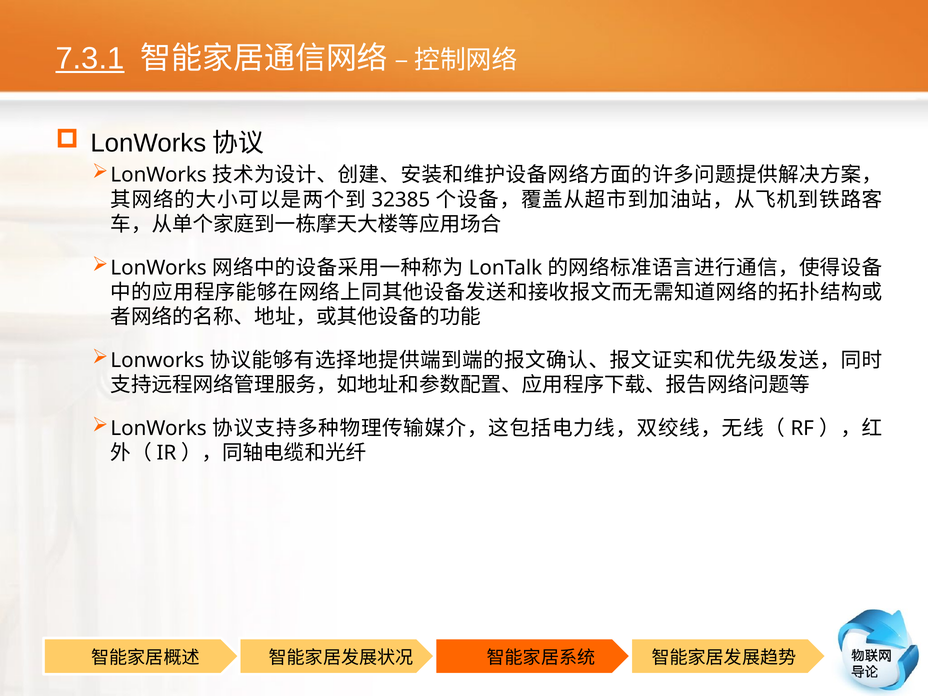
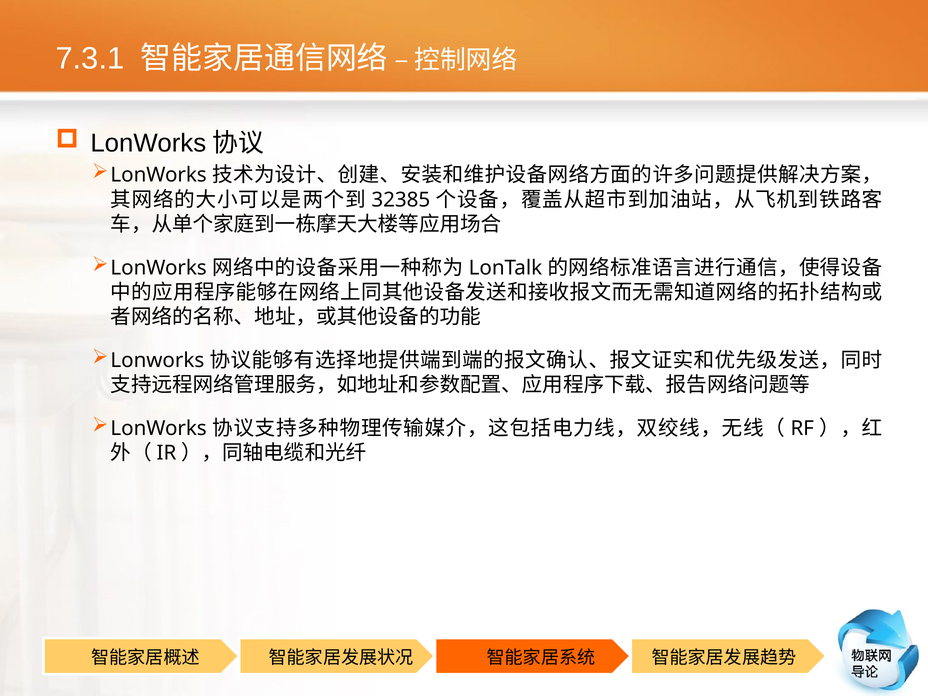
7.3.1 underline: present -> none (90, 59)
